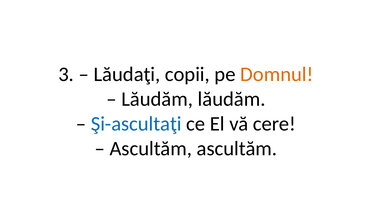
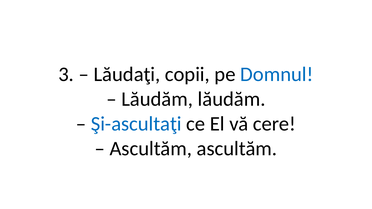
Domnul colour: orange -> blue (277, 74)
